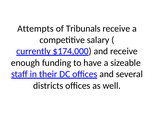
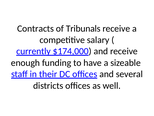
Attempts: Attempts -> Contracts (35, 28)
